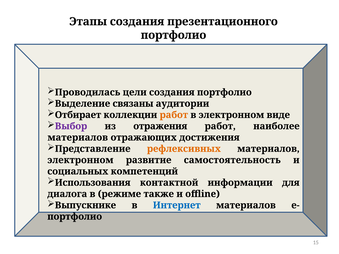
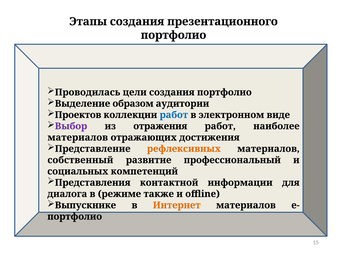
связаны: связаны -> образом (133, 104)
Отбирает: Отбирает -> Проектов (78, 115)
работ colour: orange -> blue (174, 115)
электронном: электронном -> собственный (80, 160)
самостоятельность: самостоятельность -> профессиональный (232, 160)
Использования: Использования -> Представления (93, 183)
Интернет colour: blue -> orange (177, 205)
